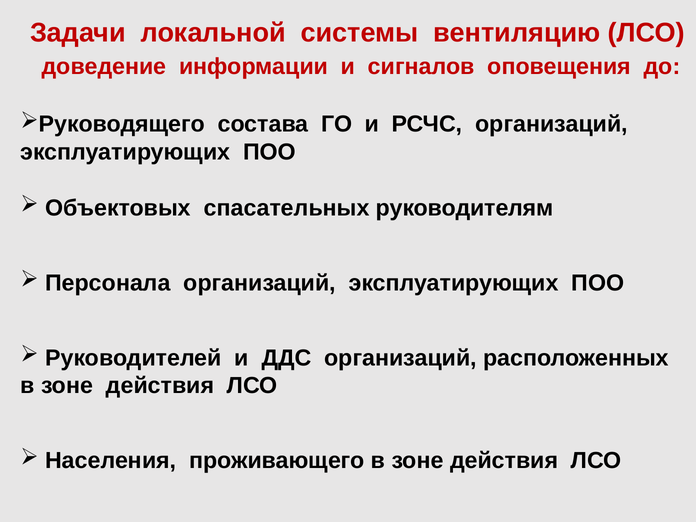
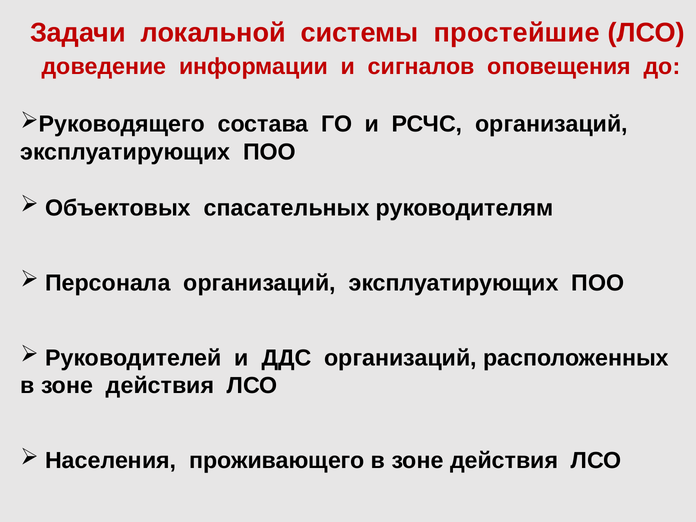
вентиляцию: вентиляцию -> простейшие (517, 33)
